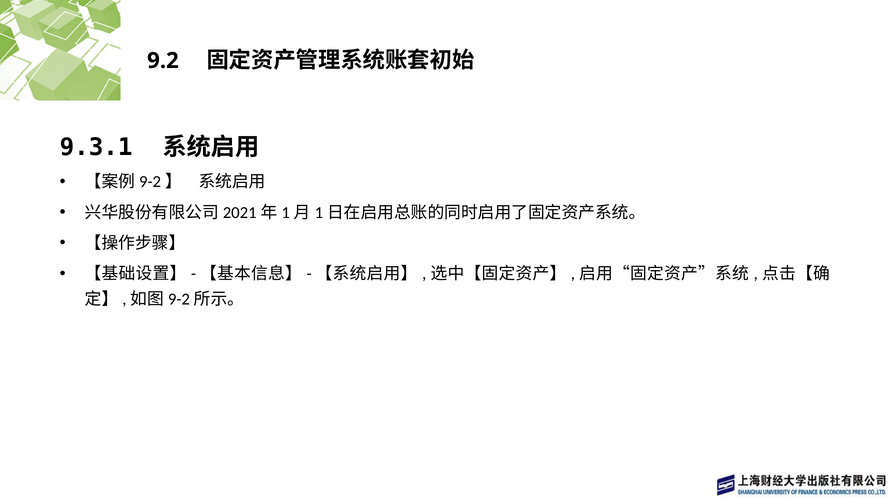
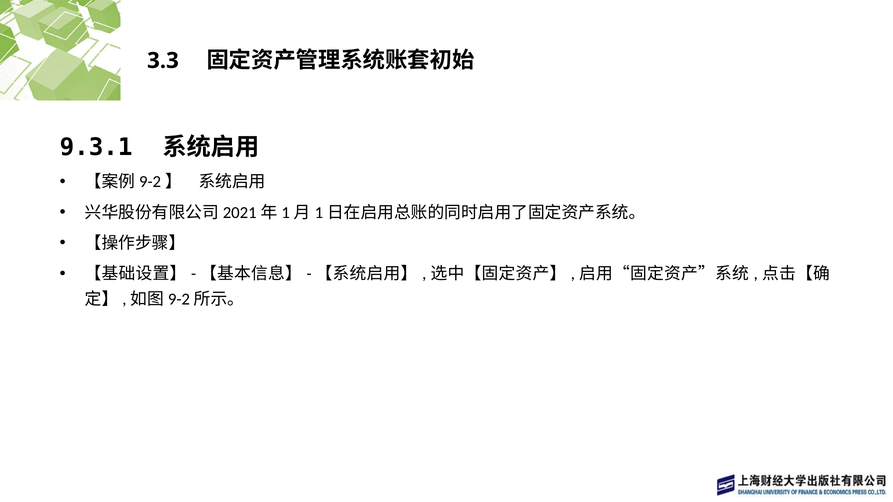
9.2: 9.2 -> 3.3 (163, 61)
